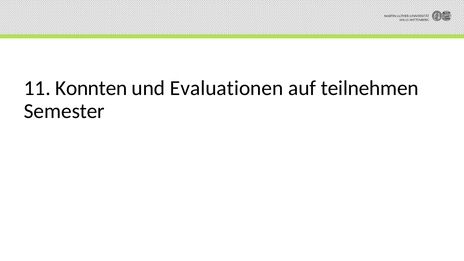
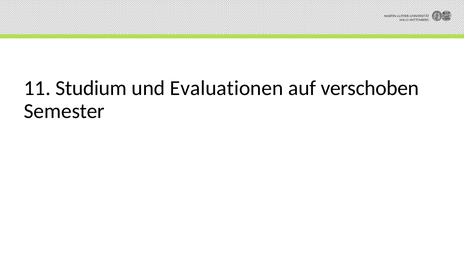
Konnten: Konnten -> Studium (91, 88)
teilnehmen: teilnehmen -> verschoben (370, 88)
